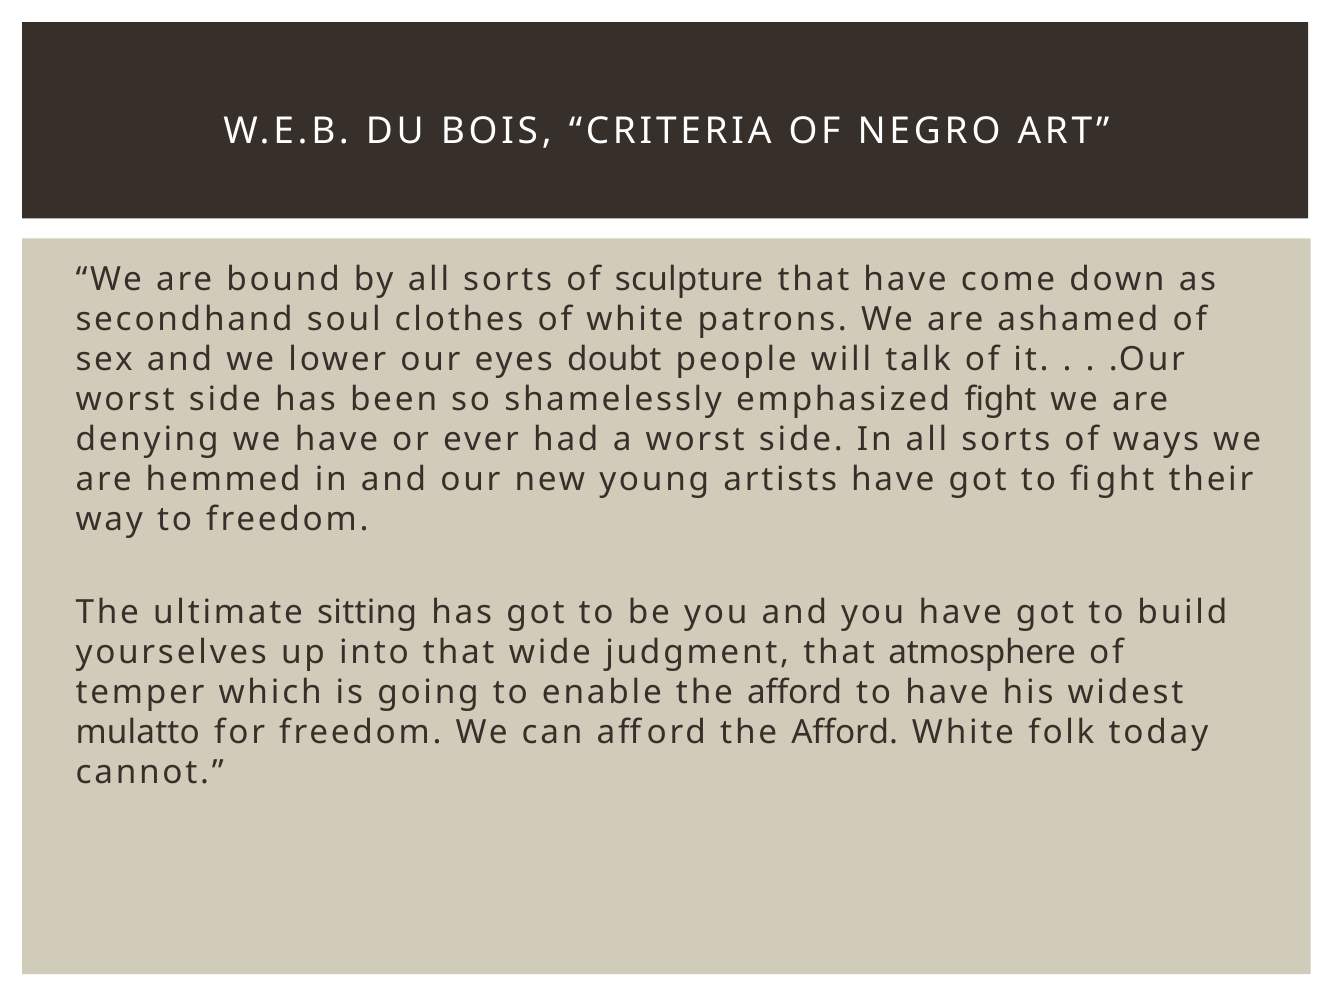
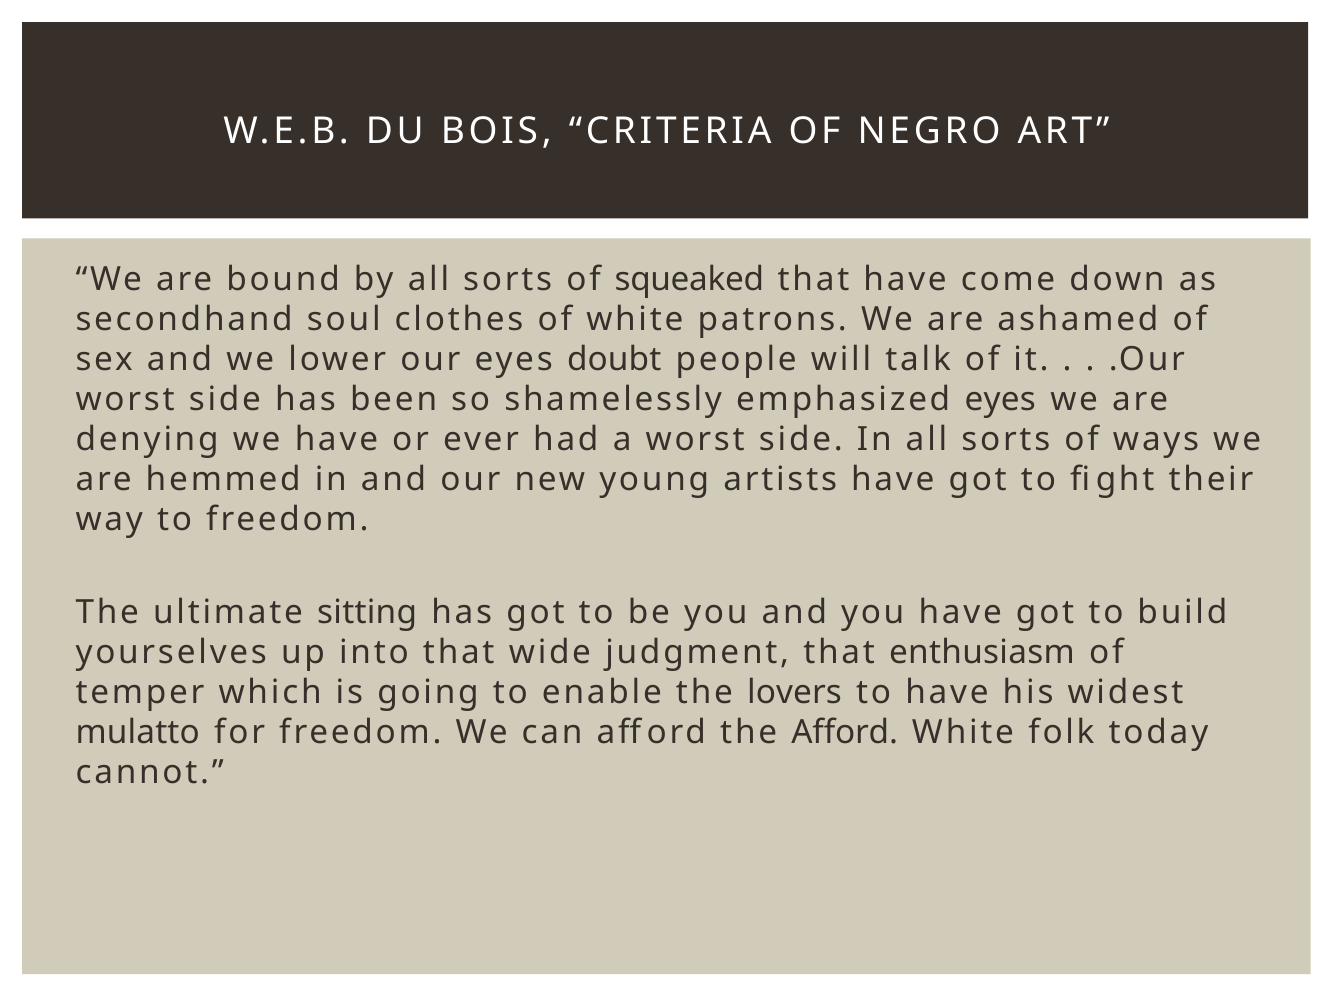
sculpture: sculpture -> squeaked (689, 280)
emphasized fight: fight -> eyes (1000, 400)
atmosphere: atmosphere -> enthusiasm (982, 653)
enable the afford: afford -> lovers (795, 693)
